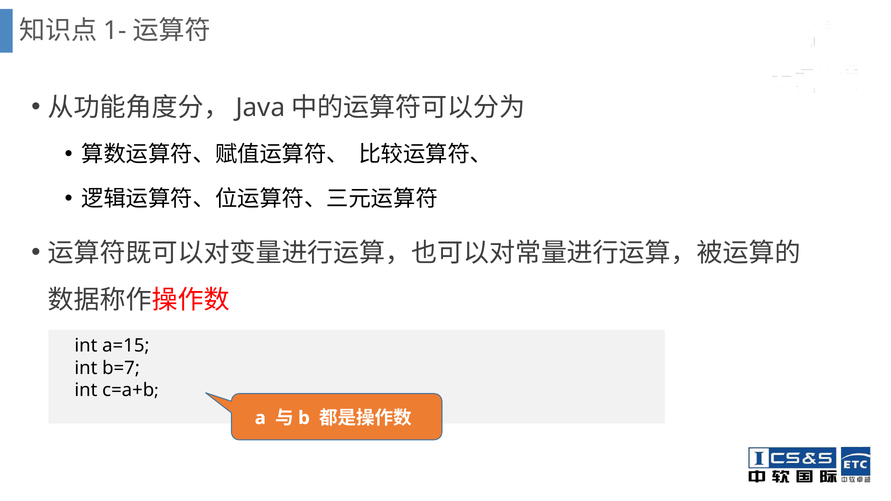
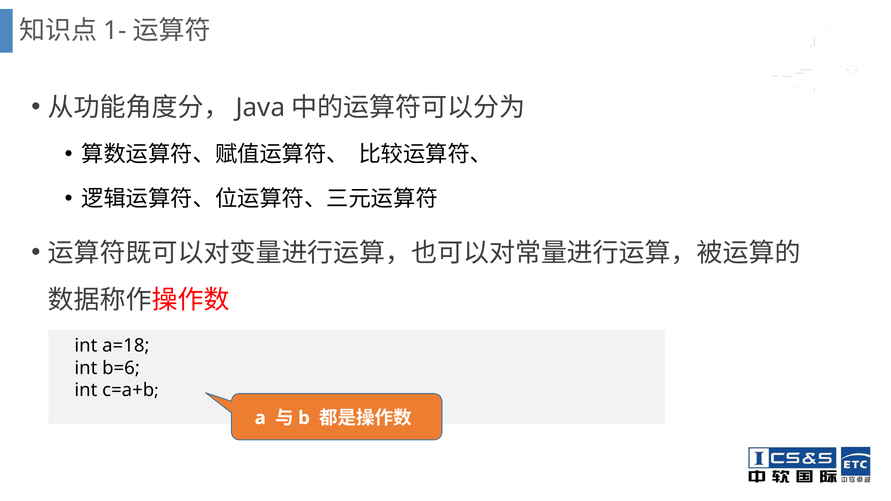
a=15: a=15 -> a=18 (126, 346)
b=7: b=7 -> b=6 (121, 368)
